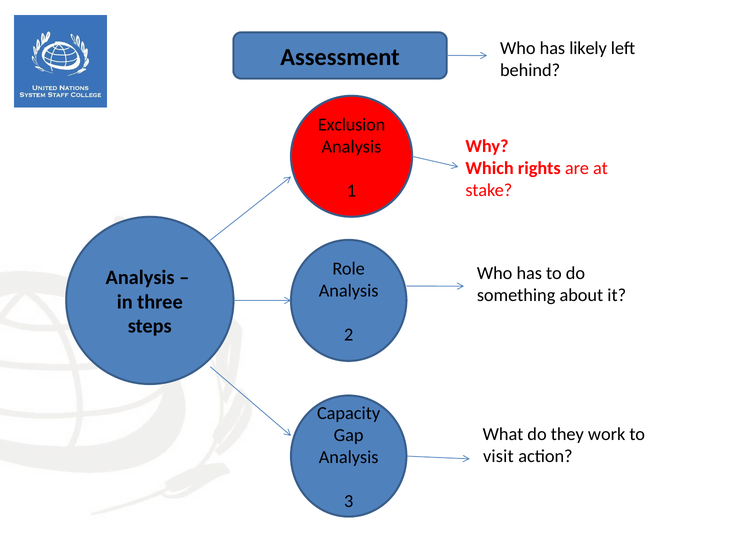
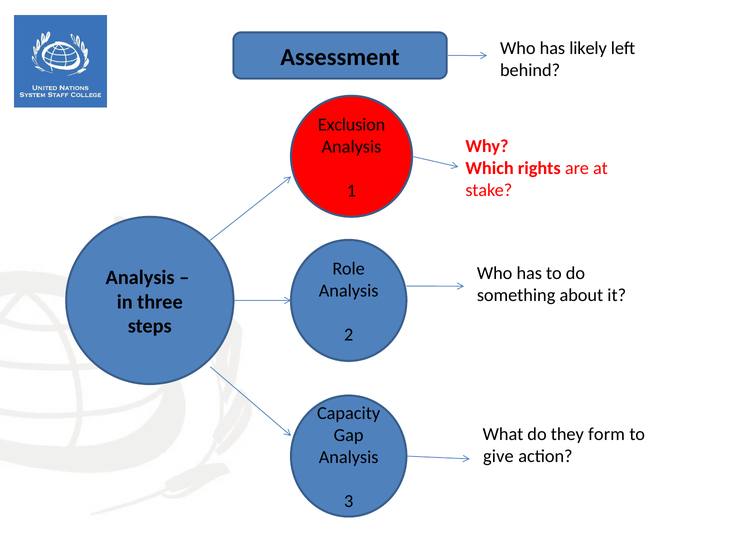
work: work -> form (607, 434)
visit: visit -> give (498, 456)
